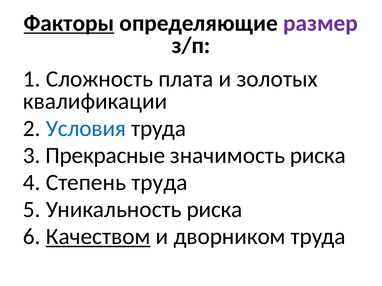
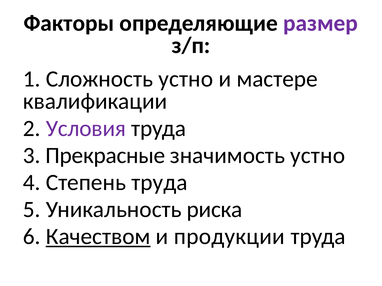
Факторы underline: present -> none (69, 23)
Сложность плата: плата -> устно (186, 79)
золотых: золотых -> мастере (277, 79)
Условия colour: blue -> purple (86, 129)
значимость риска: риска -> устно (318, 156)
дворником: дворником -> продукции (229, 237)
